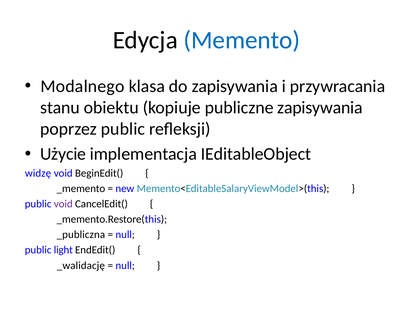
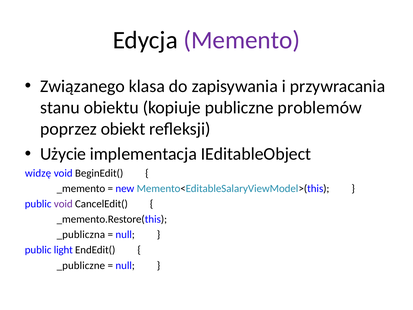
Memento colour: blue -> purple (242, 40)
Modalnego: Modalnego -> Związanego (83, 86)
publiczne zapisywania: zapisywania -> problemów (320, 108)
poprzez public: public -> obiekt (123, 129)
_walidację: _walidację -> _publiczne (81, 265)
